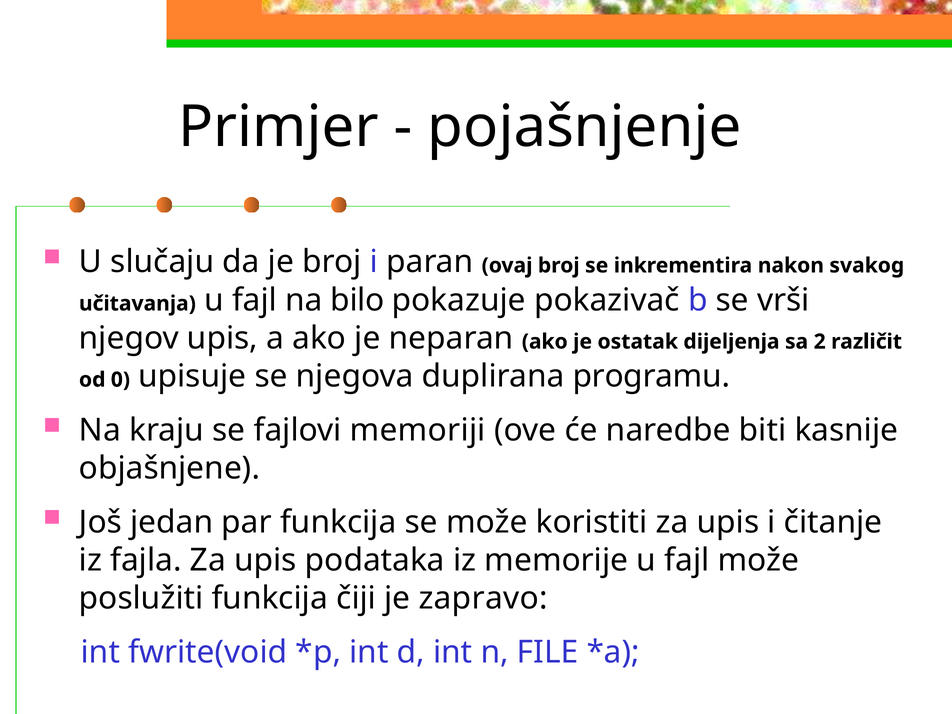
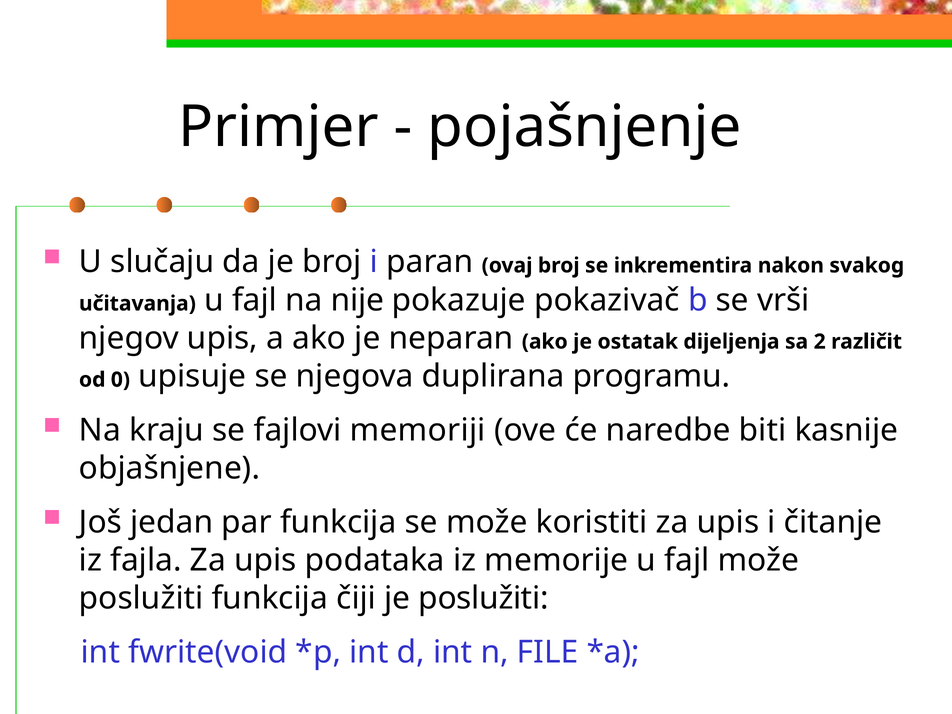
bilo: bilo -> nije (357, 300)
je zapravo: zapravo -> poslužiti (483, 598)
